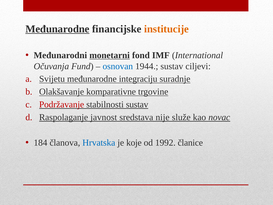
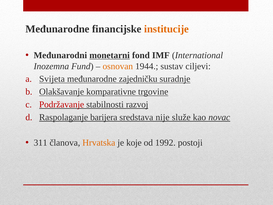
Međunarodne underline: present -> none (57, 29)
Očuvanja: Očuvanja -> Inozemna (51, 66)
osnovan colour: blue -> orange (118, 66)
Svijetu: Svijetu -> Svijeta (52, 79)
integraciju: integraciju -> zajedničku (138, 79)
stabilnosti sustav: sustav -> razvoj (137, 104)
javnost: javnost -> barijera (104, 117)
184: 184 -> 311 (41, 143)
Hrvatska colour: blue -> orange (99, 143)
članice: članice -> postoji (190, 143)
